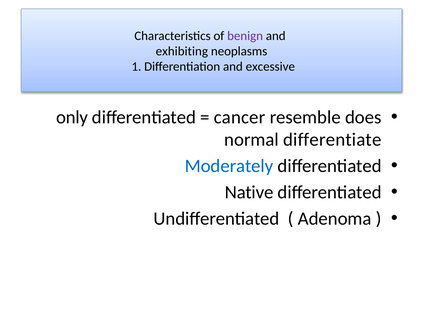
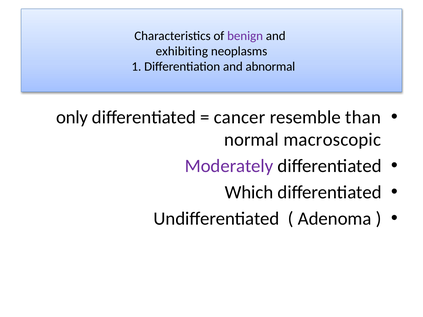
excessive: excessive -> abnormal (270, 67)
does: does -> than (363, 117)
differentiate: differentiate -> macroscopic (332, 140)
Moderately colour: blue -> purple (229, 166)
Native: Native -> Which (249, 192)
